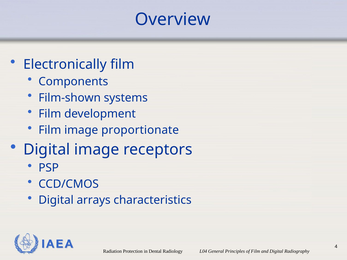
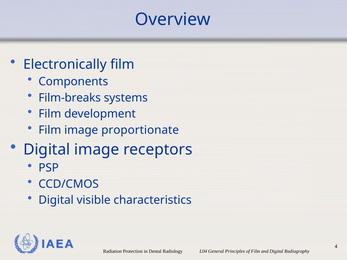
Film-shown: Film-shown -> Film-breaks (70, 98)
arrays: arrays -> visible (94, 200)
